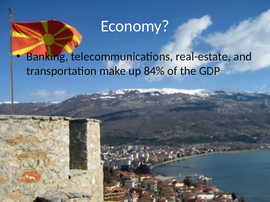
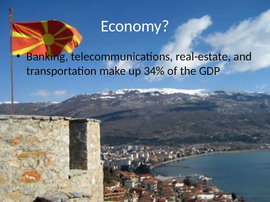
84%: 84% -> 34% (154, 71)
